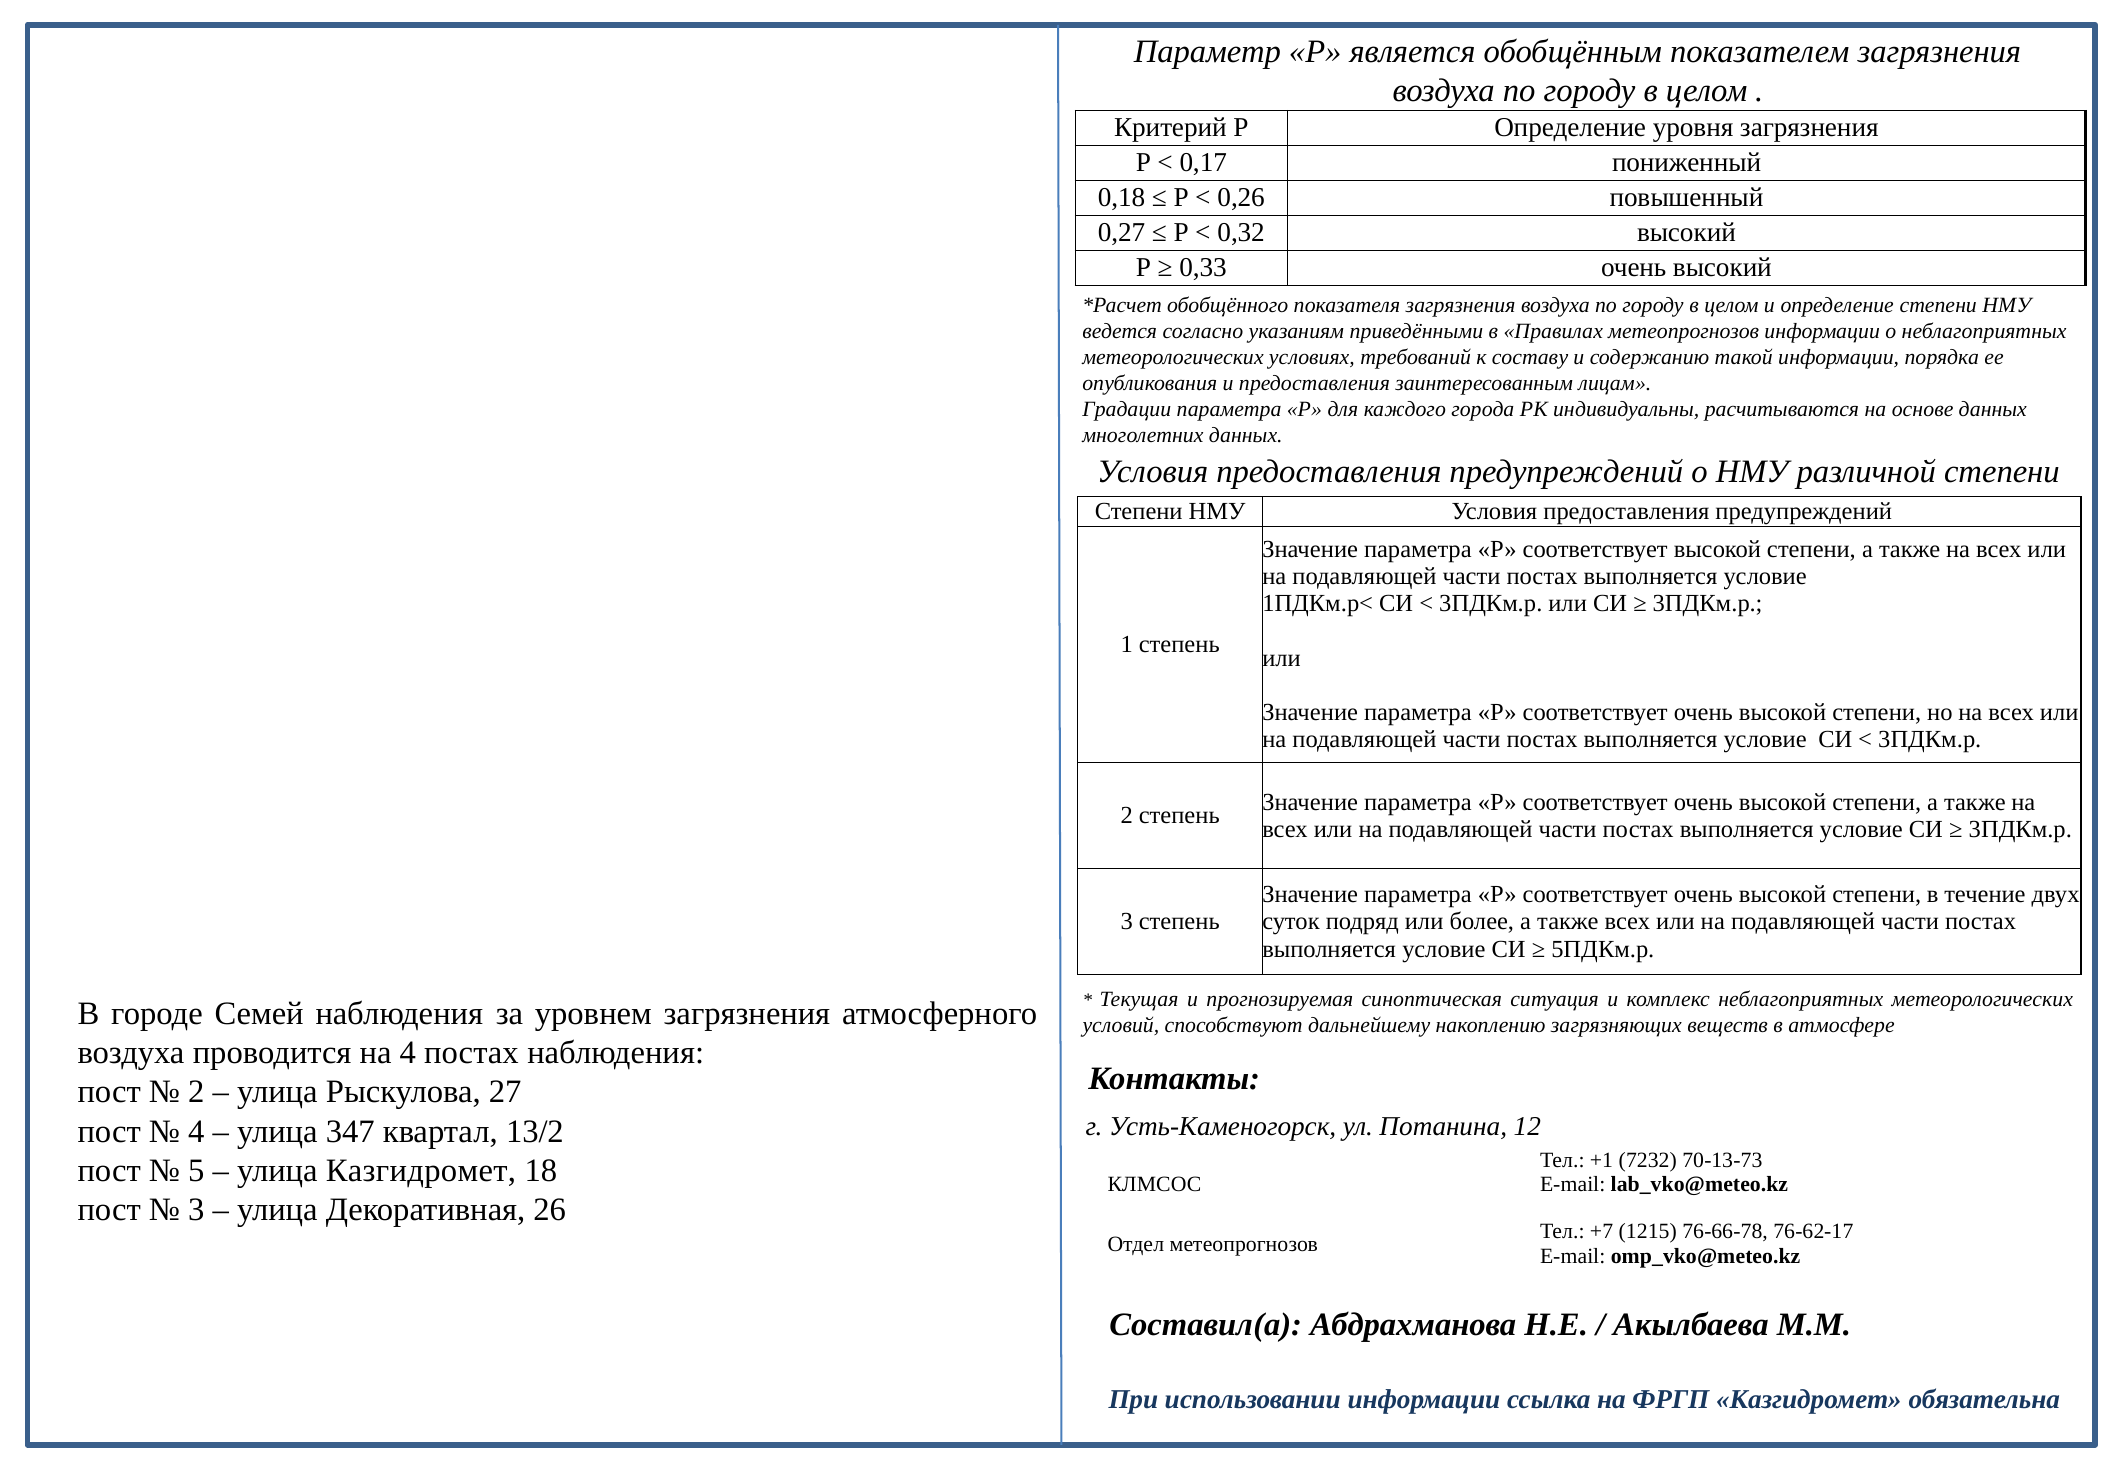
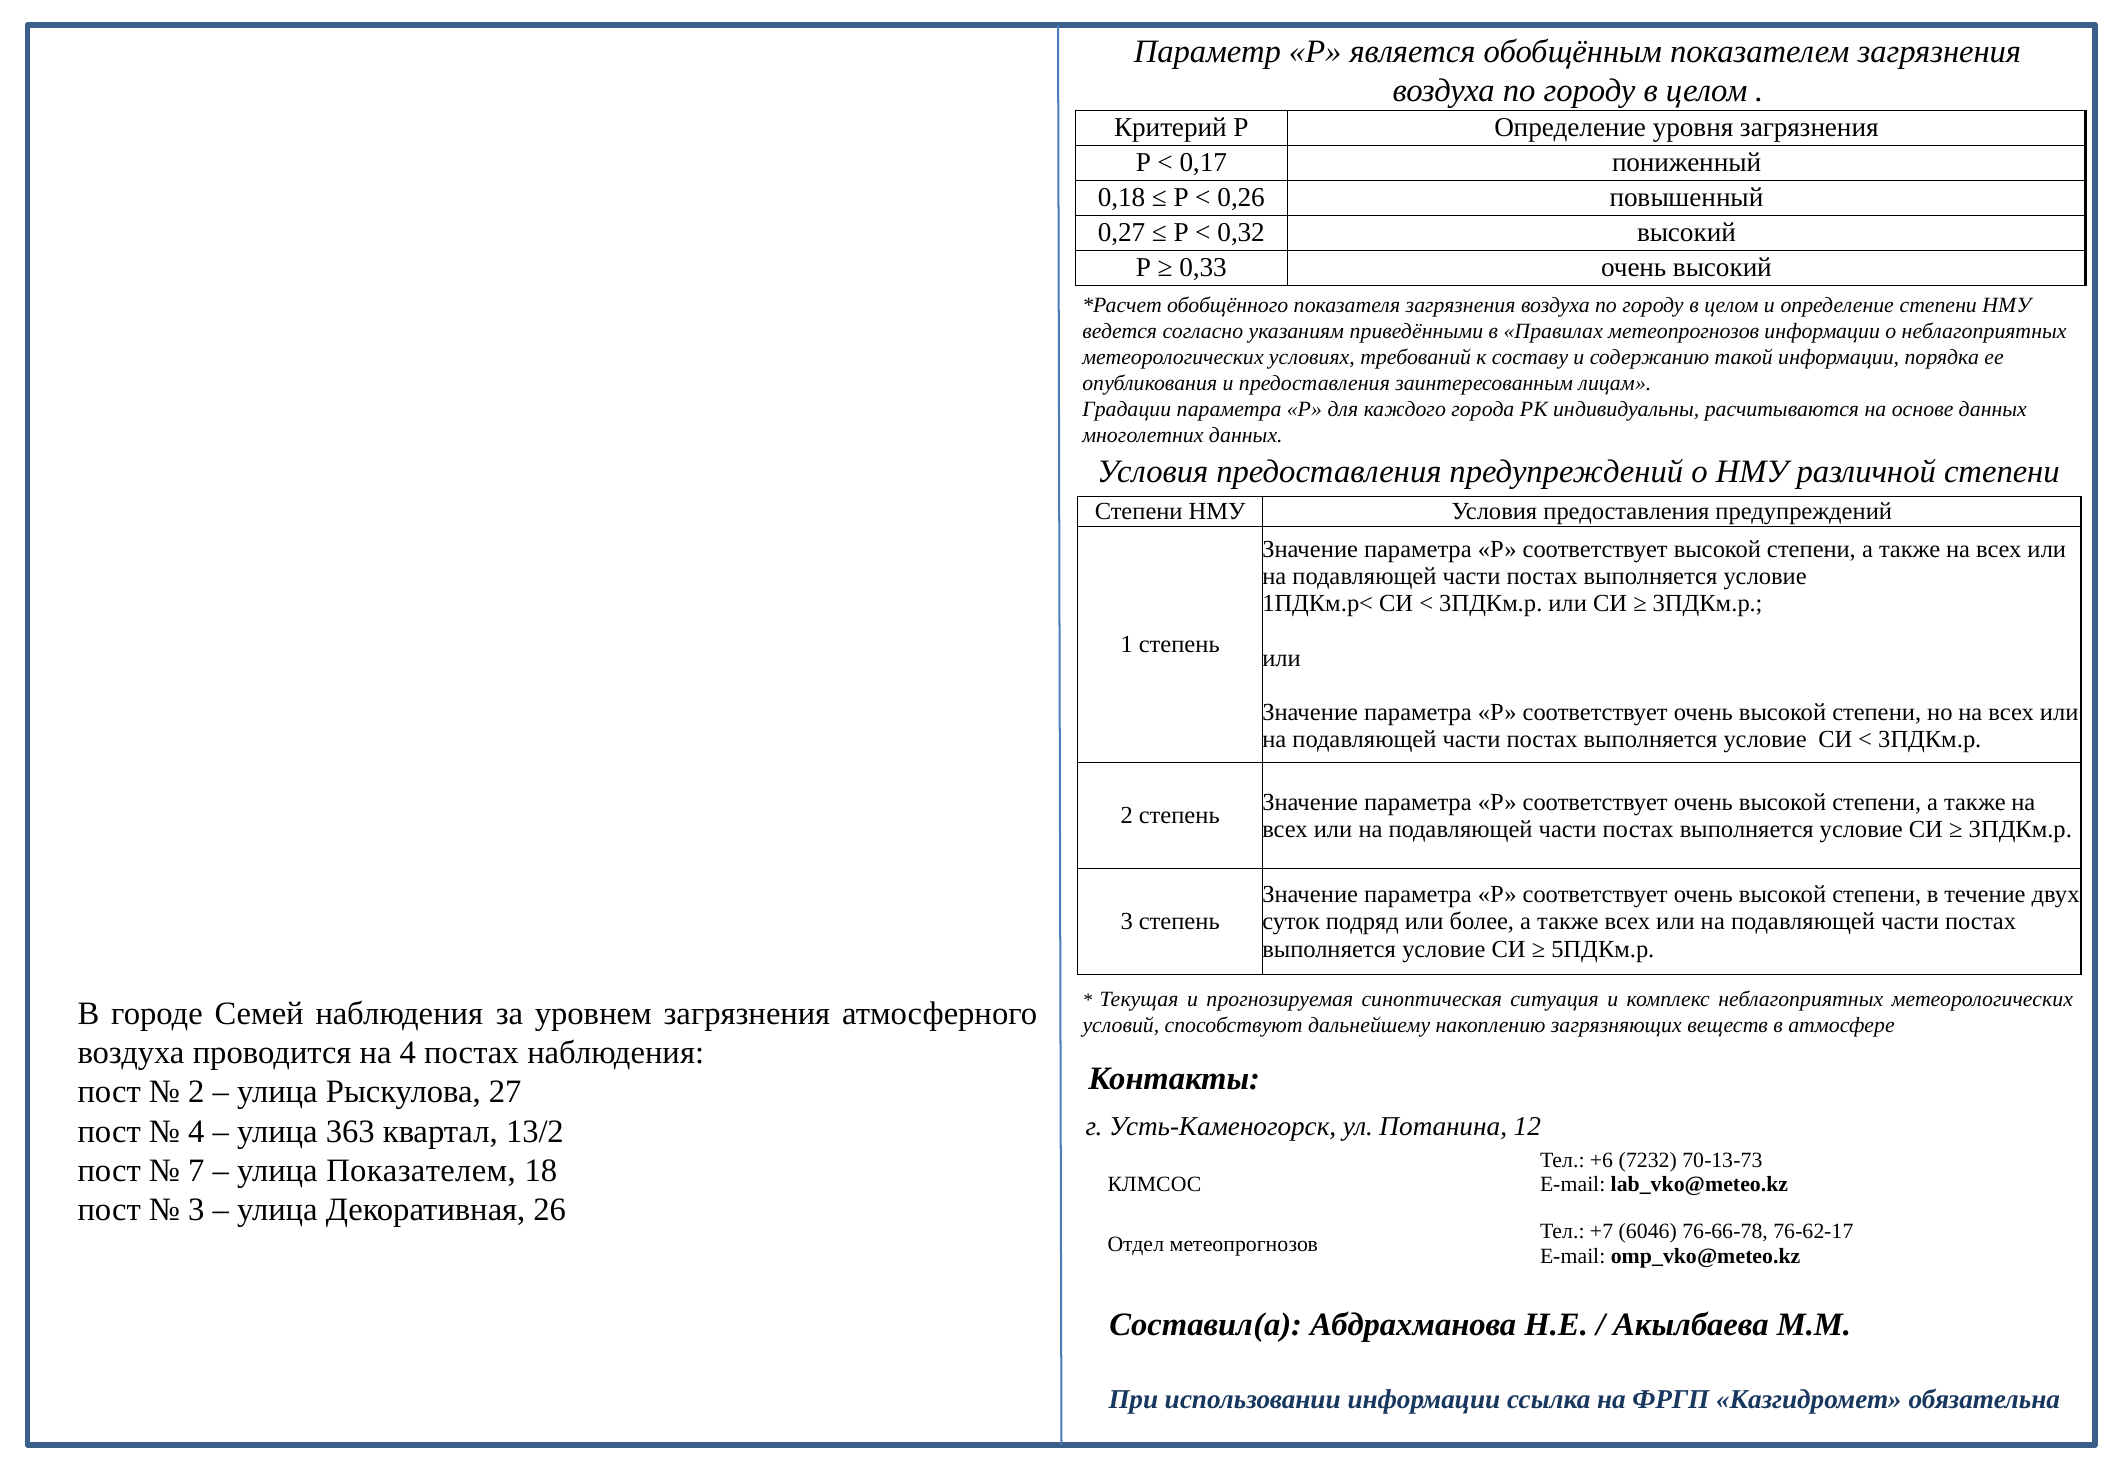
347: 347 -> 363 (350, 1131)
+1: +1 -> +6 (1602, 1160)
5: 5 -> 7 (196, 1170)
улица Казгидромет: Казгидромет -> Показателем (421, 1170)
1215: 1215 -> 6046 (1648, 1232)
